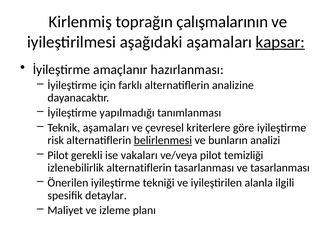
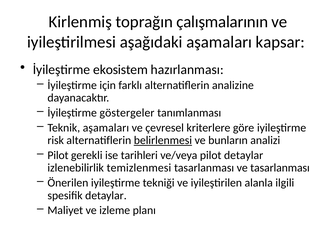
kapsar underline: present -> none (280, 42)
amaçlanır: amaçlanır -> ekosistem (121, 70)
yapılmadığı: yapılmadığı -> göstergeler (127, 113)
vakaları: vakaları -> tarihleri (139, 155)
pilot temizliği: temizliği -> detaylar (244, 155)
izlenebilirlik alternatiflerin: alternatiflerin -> temizlenmesi (139, 168)
